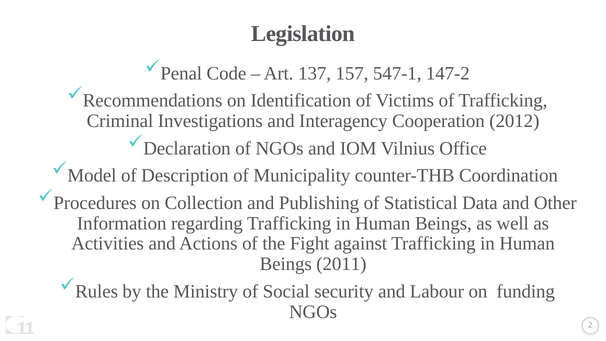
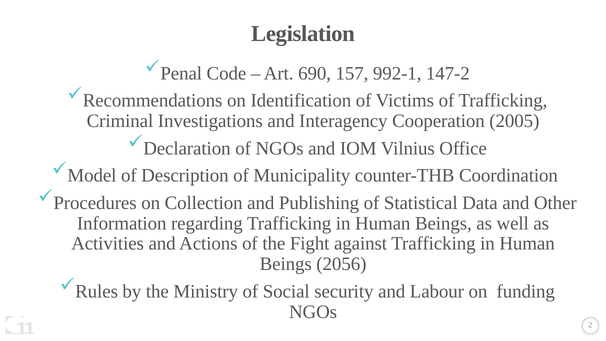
137: 137 -> 690 (315, 73)
547-1: 547-1 -> 992-1 (397, 73)
2012: 2012 -> 2005 (514, 121)
2011: 2011 -> 2056 (341, 264)
